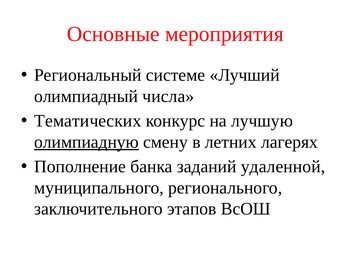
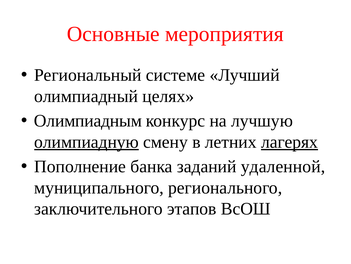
числа: числа -> целях (168, 96)
Тематических: Тематических -> Олимпиадным (88, 121)
лагерях underline: none -> present (290, 142)
